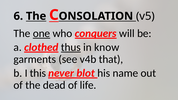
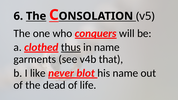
one underline: present -> none (41, 33)
in know: know -> name (107, 47)
this: this -> like (38, 73)
